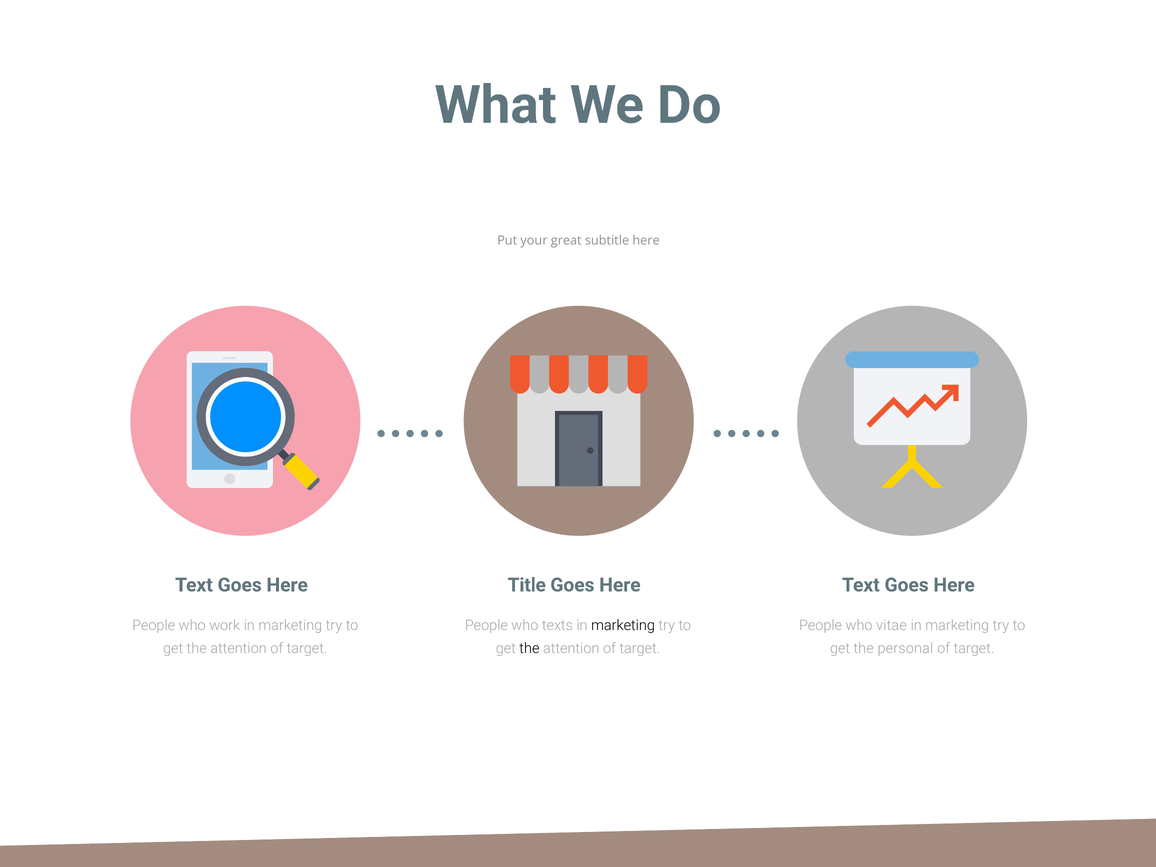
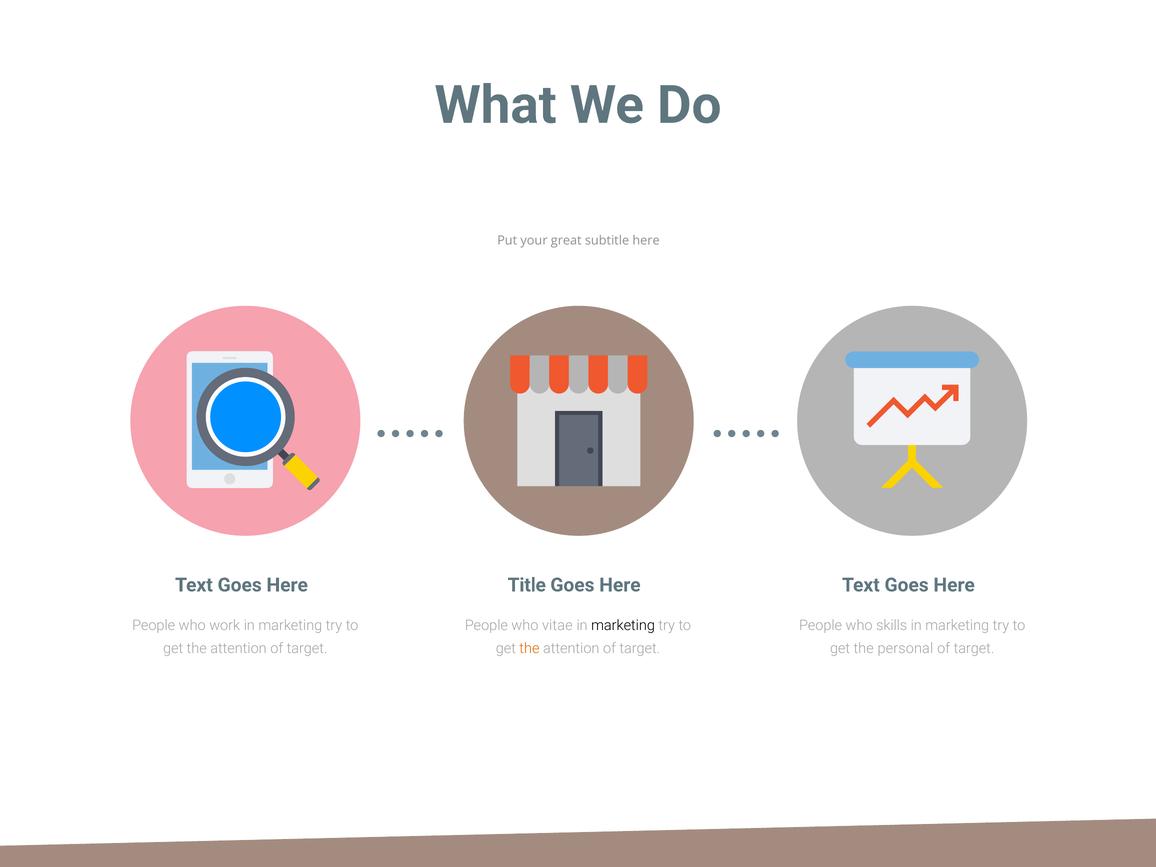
texts: texts -> vitae (557, 626)
vitae: vitae -> skills (892, 626)
the colour: black -> orange (529, 648)
